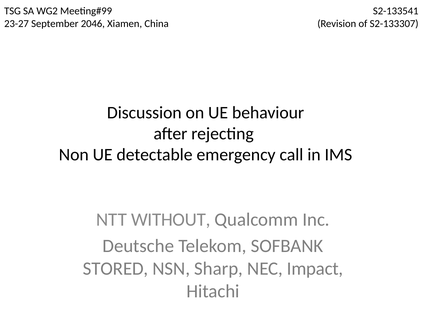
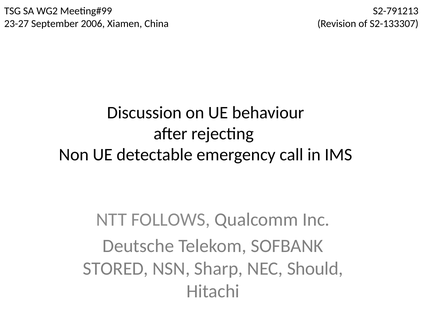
S2-133541: S2-133541 -> S2-791213 (396, 11)
2046: 2046 -> 2006 (93, 24)
WITHOUT: WITHOUT -> FOLLOWS (171, 220)
Impact: Impact -> Should (315, 269)
